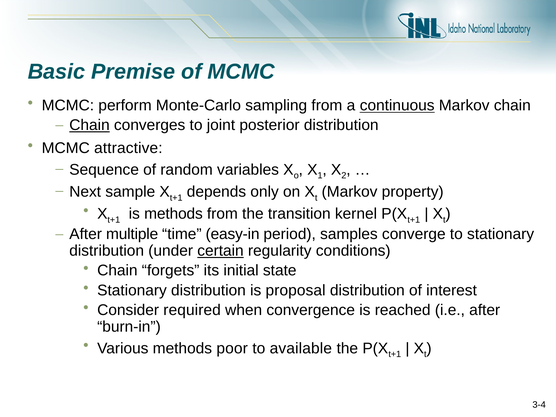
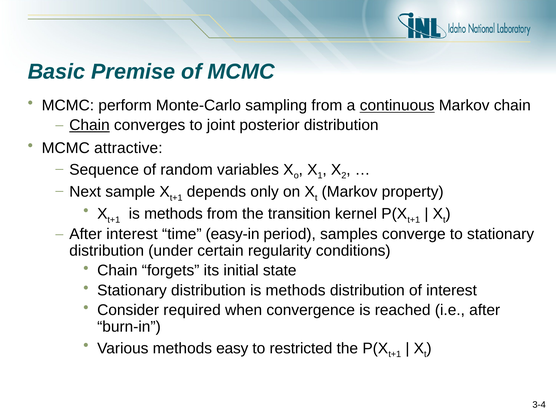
After multiple: multiple -> interest (132, 234)
certain underline: present -> none (220, 251)
distribution is proposal: proposal -> methods (296, 290)
poor: poor -> easy (232, 348)
available: available -> restricted (301, 348)
